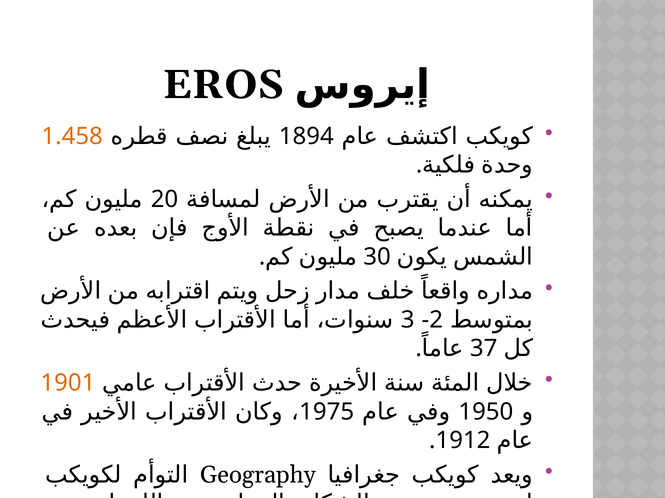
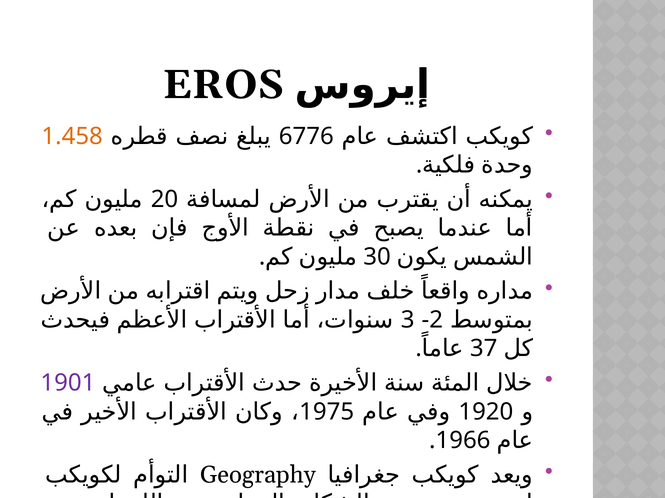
1894: 1894 -> 6776 (306, 136)
1901 colour: orange -> purple (68, 383)
1950: 1950 -> 1920 (486, 412)
1912: 1912 -> 1966 (463, 441)
